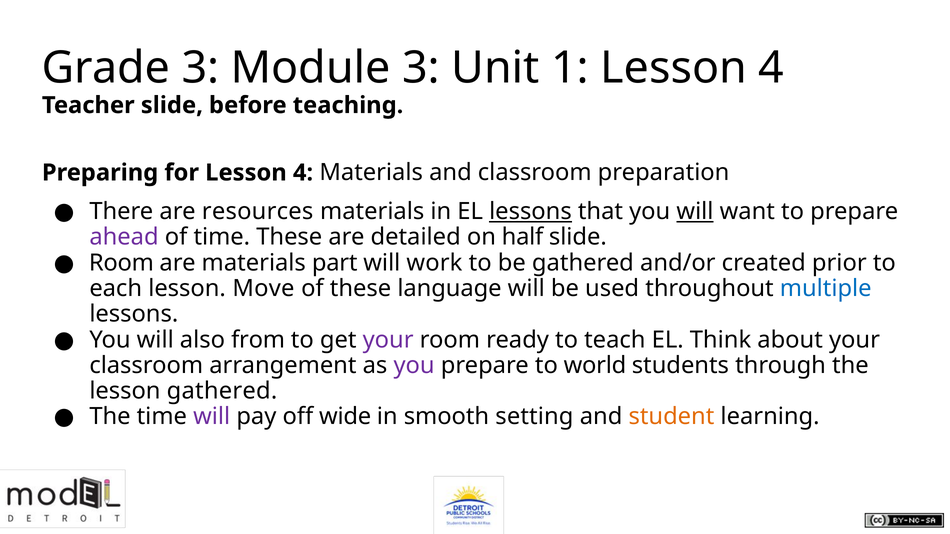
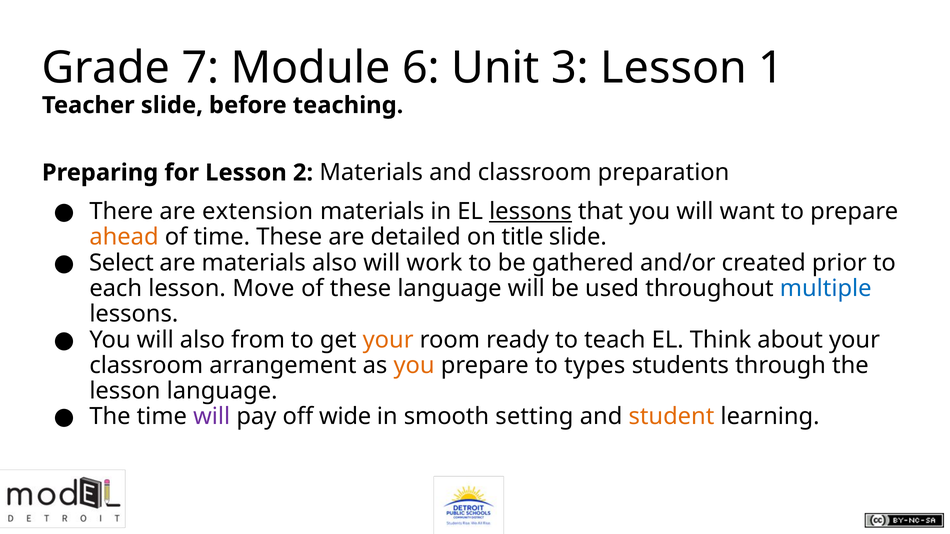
Grade 3: 3 -> 7 (200, 68)
Module 3: 3 -> 6 (421, 68)
1: 1 -> 3 (570, 68)
4: 4 -> 1 (771, 68)
for Lesson 4: 4 -> 2 (303, 173)
resources: resources -> extension (258, 212)
will underline: present -> none (695, 212)
ahead colour: purple -> orange (124, 237)
half: half -> title (522, 237)
Room: Room -> Select (121, 263)
materials part: part -> also (335, 263)
your colour: purple -> orange (388, 340)
you colour: purple -> orange (414, 366)
world: world -> types (595, 366)
lesson gathered: gathered -> language (222, 391)
